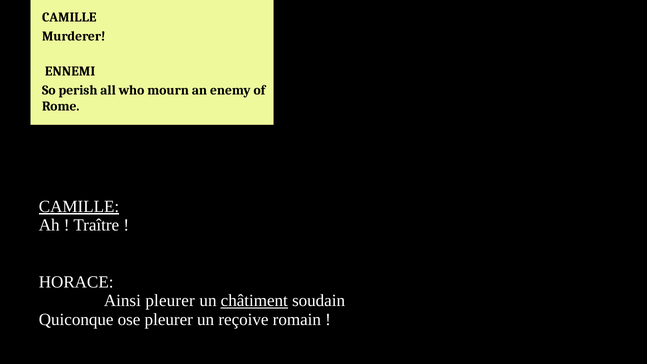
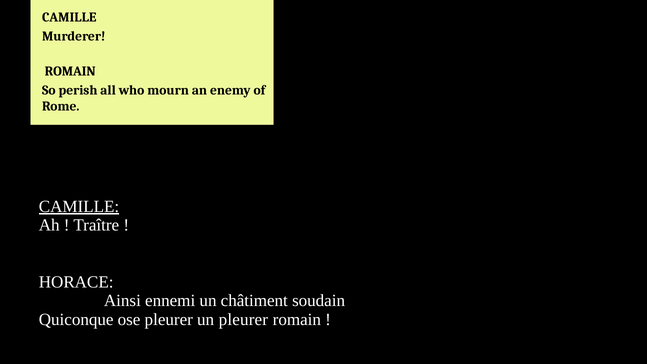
ENNEMI: ENNEMI -> ROMAIN (70, 71)
Ainsi pleurer: pleurer -> ennemi (170, 301)
châtiment underline: present -> none (254, 301)
un reçoive: reçoive -> pleurer (243, 320)
